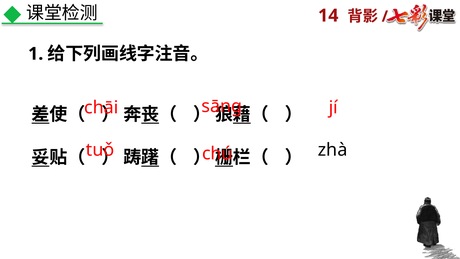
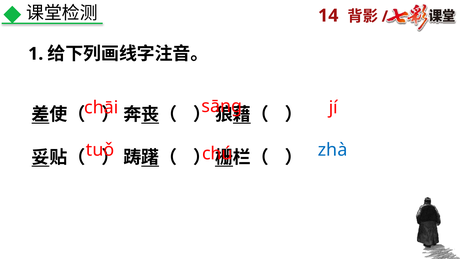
zhà colour: black -> blue (333, 150)
